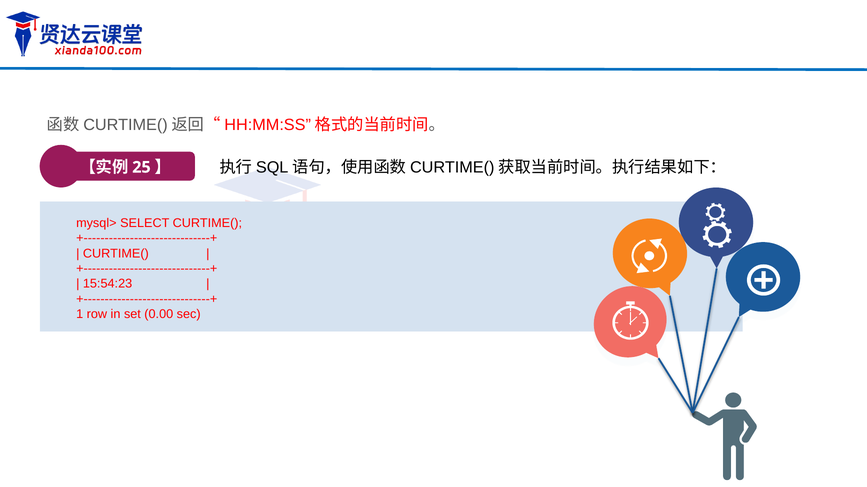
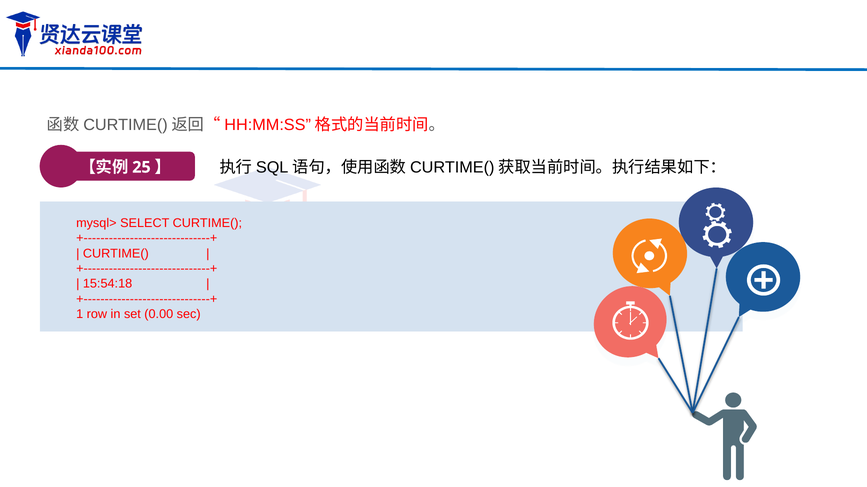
15:54:23: 15:54:23 -> 15:54:18 (108, 284)
